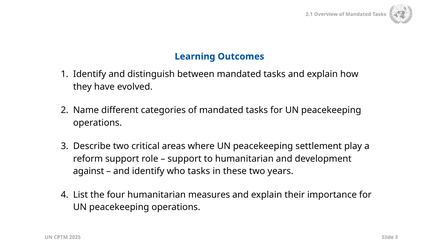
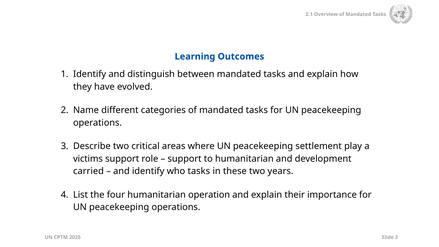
reform: reform -> victims (88, 159)
against: against -> carried (88, 171)
measures: measures -> operation (209, 195)
